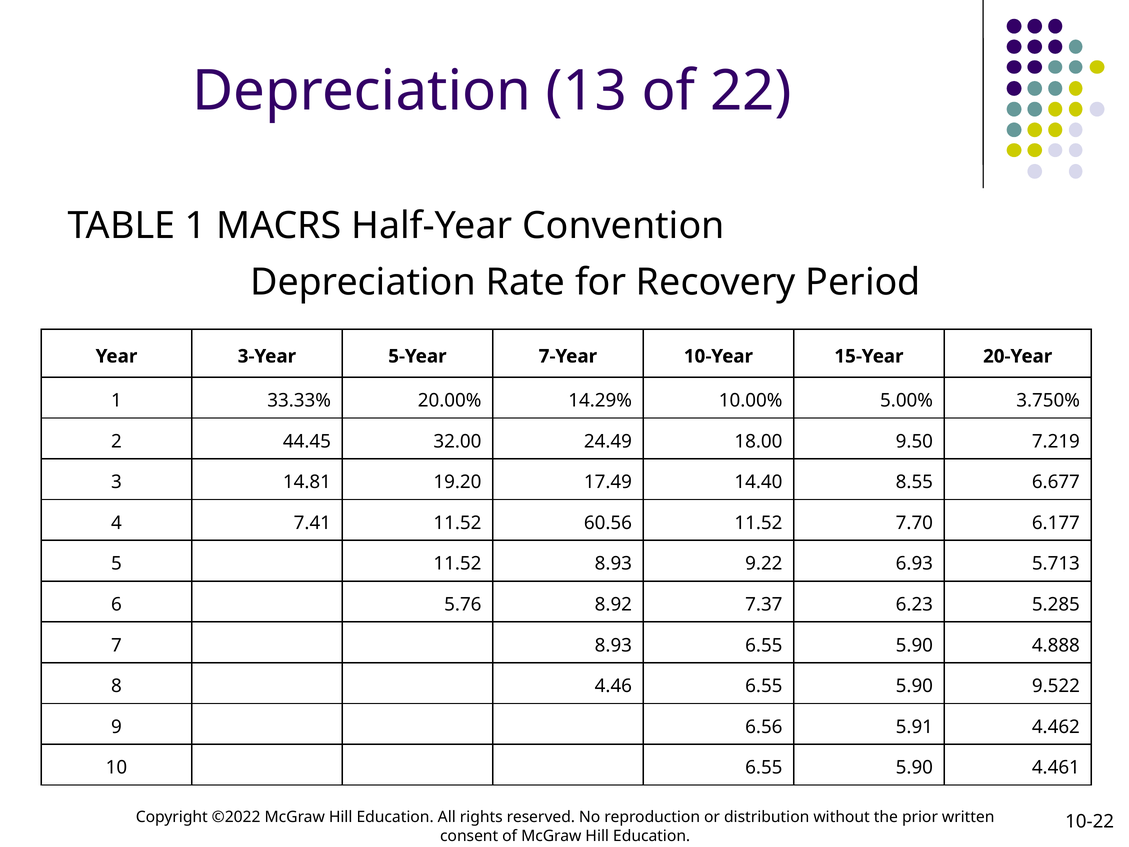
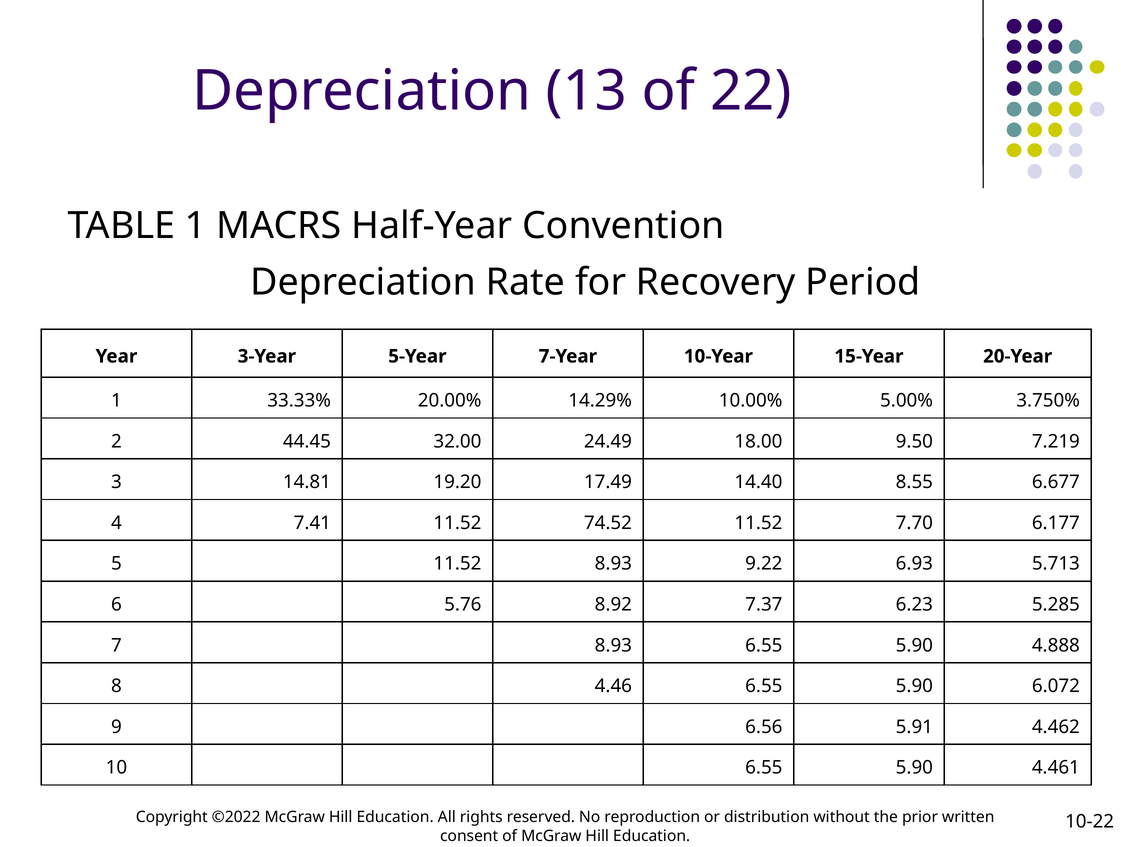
60.56: 60.56 -> 74.52 (608, 523)
9.522: 9.522 -> 6.072 (1056, 686)
